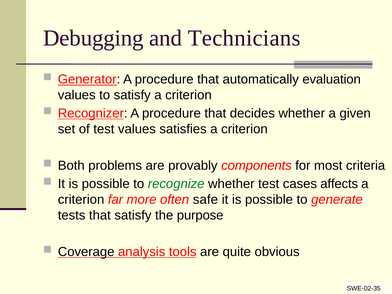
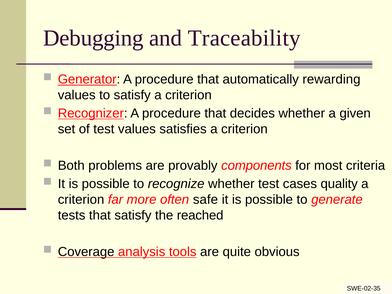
Technicians: Technicians -> Traceability (244, 38)
evaluation: evaluation -> rewarding (331, 79)
recognize colour: green -> black (176, 184)
affects: affects -> quality (339, 184)
purpose: purpose -> reached (200, 215)
